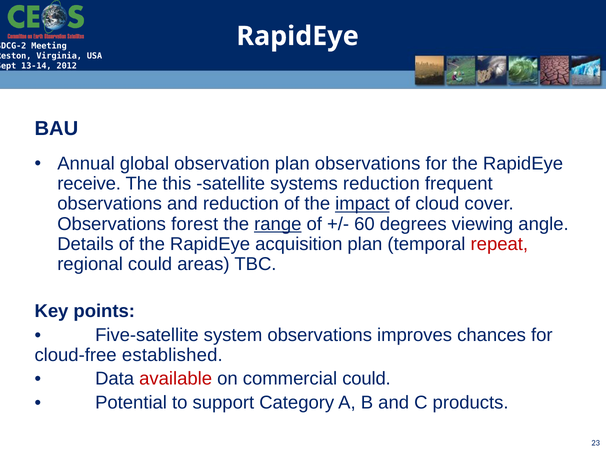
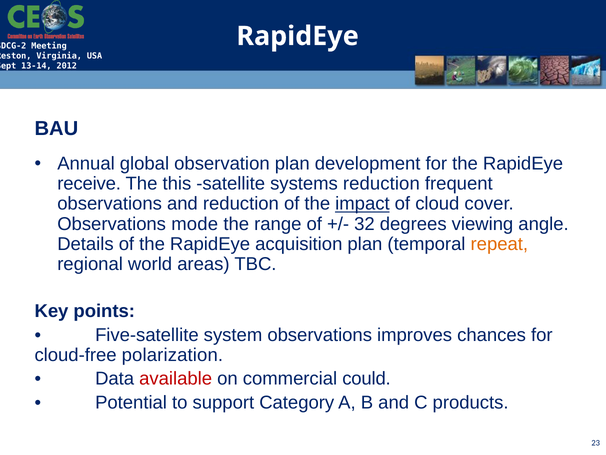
plan observations: observations -> development (368, 164)
forest: forest -> mode (195, 224)
range underline: present -> none (278, 224)
60: 60 -> 32 (364, 224)
repeat colour: red -> orange (499, 244)
regional could: could -> world (150, 264)
established: established -> polarization (172, 355)
